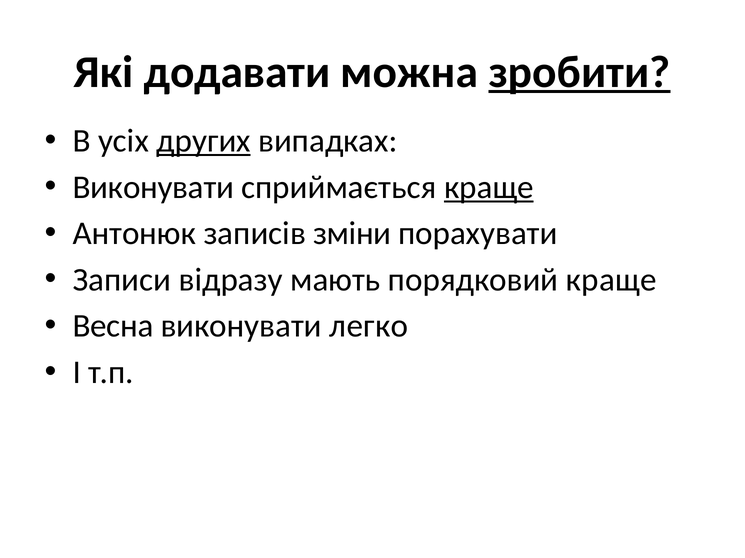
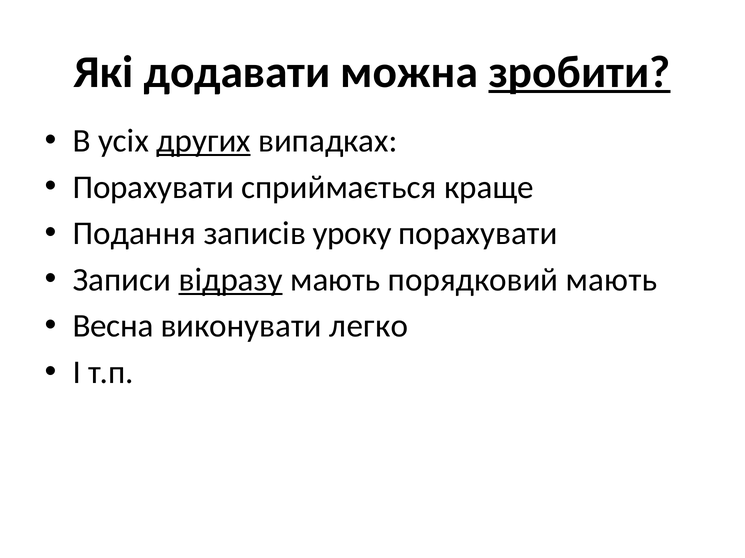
Виконувати: Виконувати -> Порахувати (153, 187)
краще underline: present -> none (489, 187)
Антонюк: Антонюк -> Подання (134, 234)
зміни: зміни -> уроку (352, 234)
відразу underline: none -> present (231, 280)
порядковий краще: краще -> мають (611, 280)
